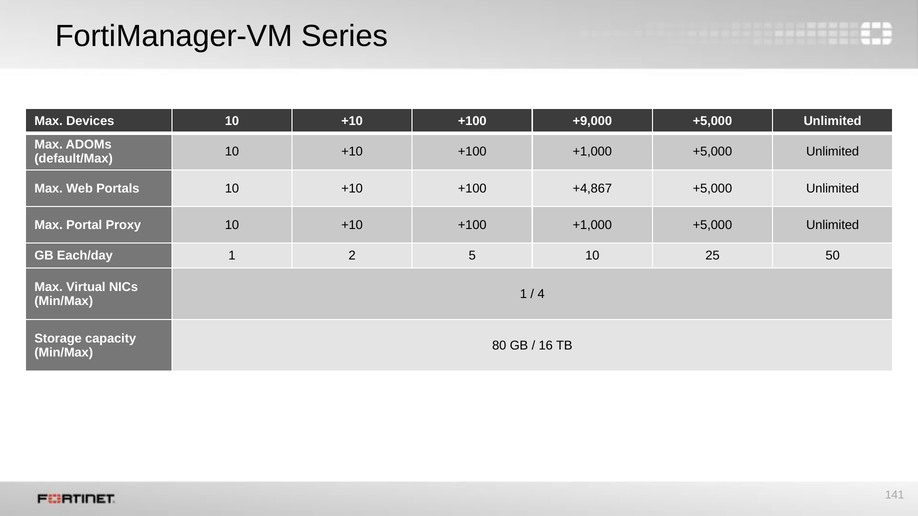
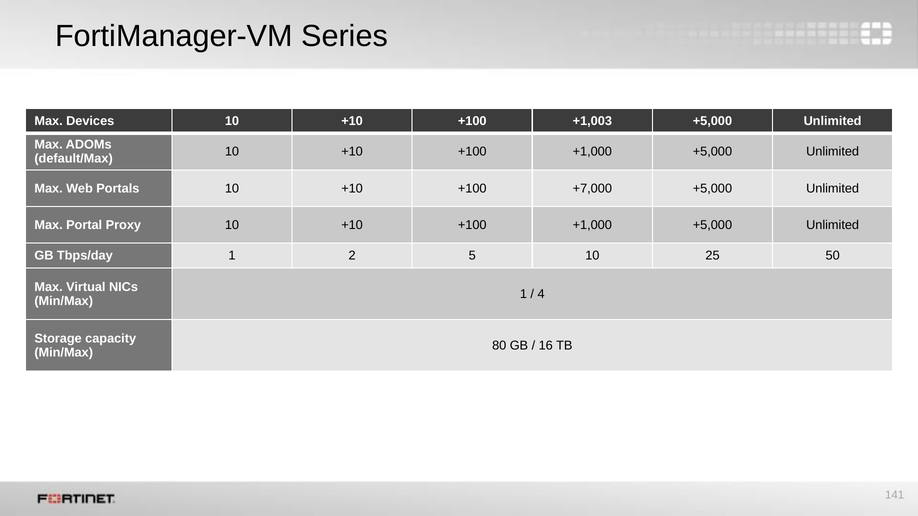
+9,000: +9,000 -> +1,003 (592, 121)
+4,867: +4,867 -> +7,000 (592, 188)
Each/day: Each/day -> Tbps/day (85, 256)
